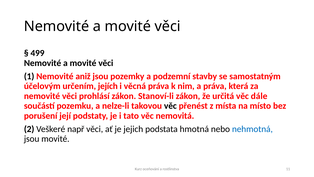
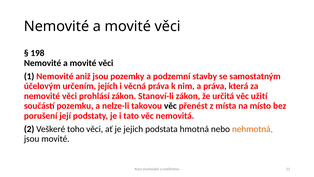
499: 499 -> 198 (37, 53)
dále: dále -> užití (259, 96)
např: např -> toho (76, 129)
nehmotná colour: blue -> orange (252, 129)
